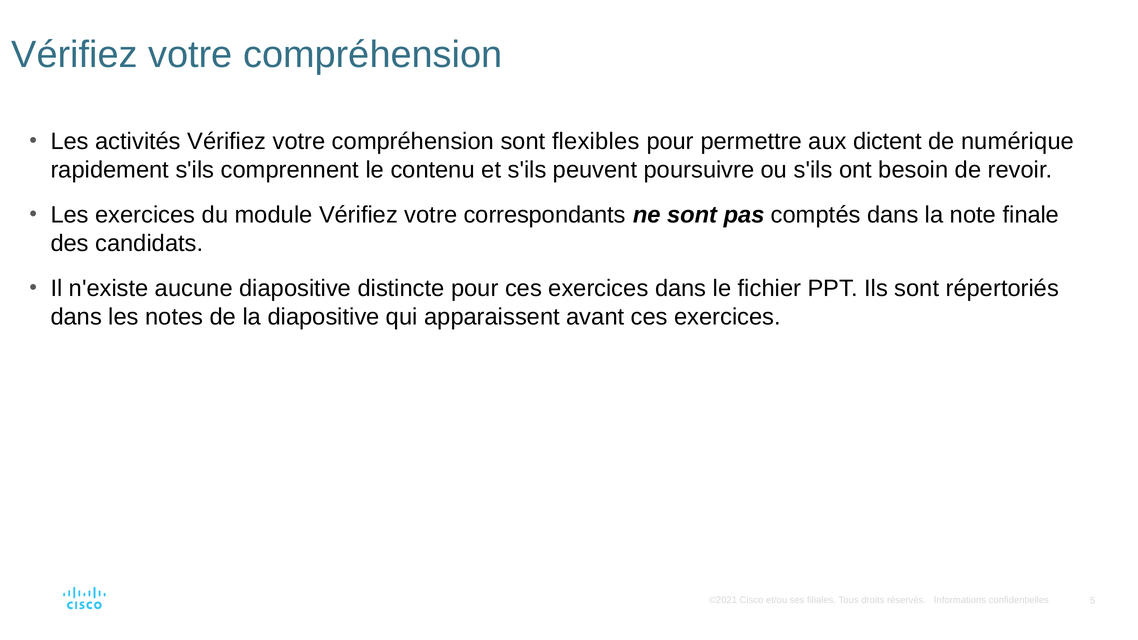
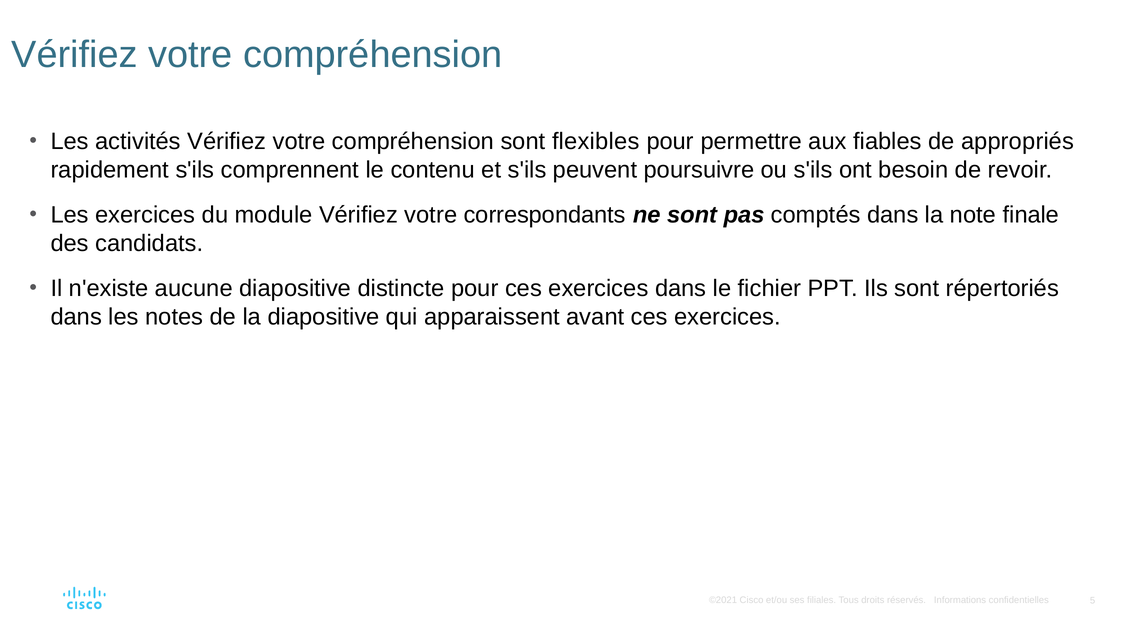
dictent: dictent -> fiables (887, 142)
numérique: numérique -> appropriés (1018, 142)
